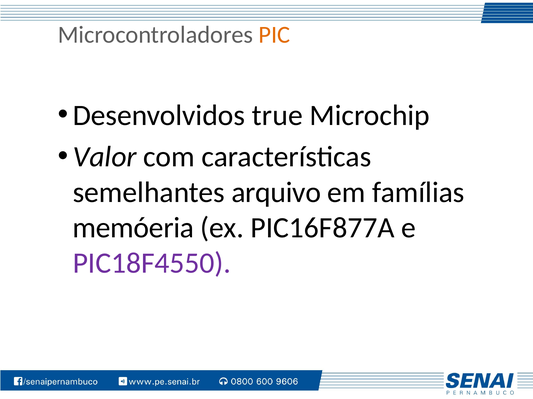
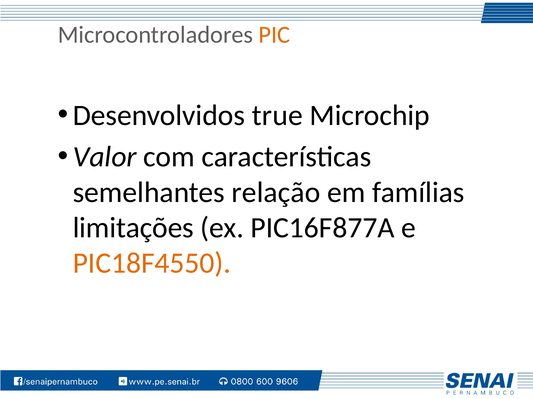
arquivo: arquivo -> relação (276, 193)
memóeria: memóeria -> limitações (133, 228)
PIC18F4550 colour: purple -> orange (152, 264)
